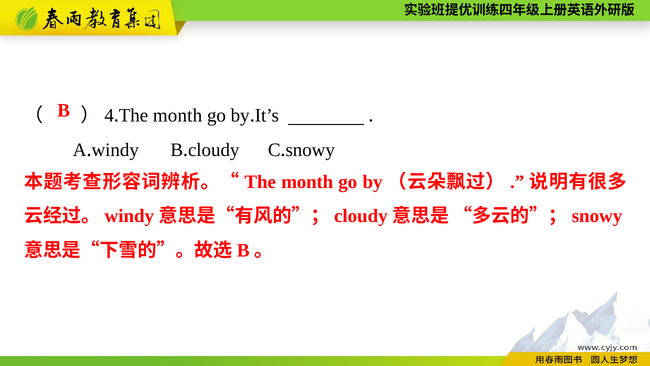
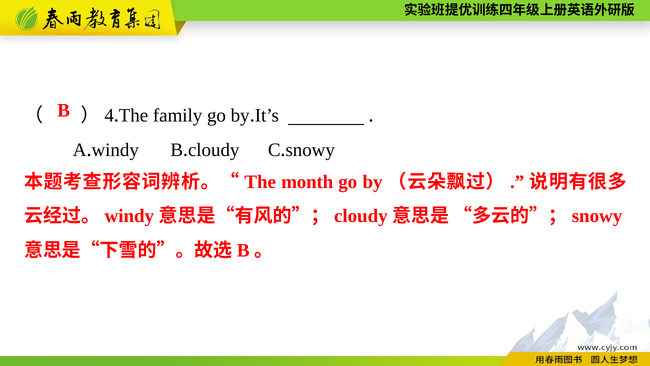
month: month -> family (178, 115)
